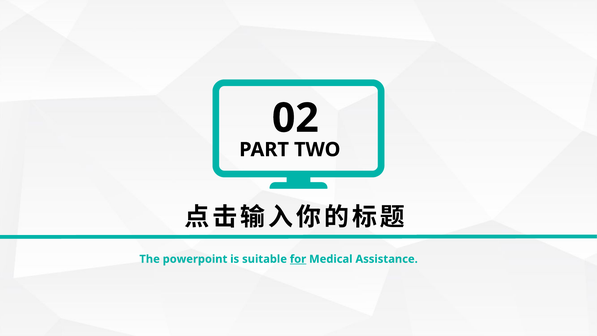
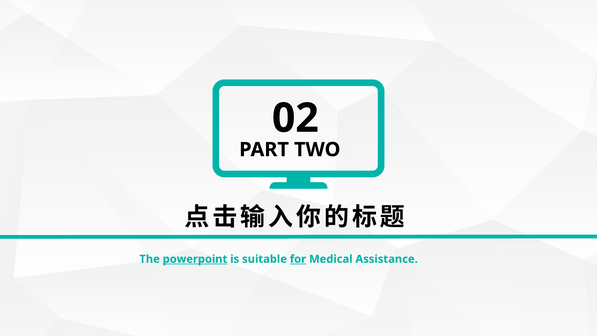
powerpoint underline: none -> present (195, 259)
